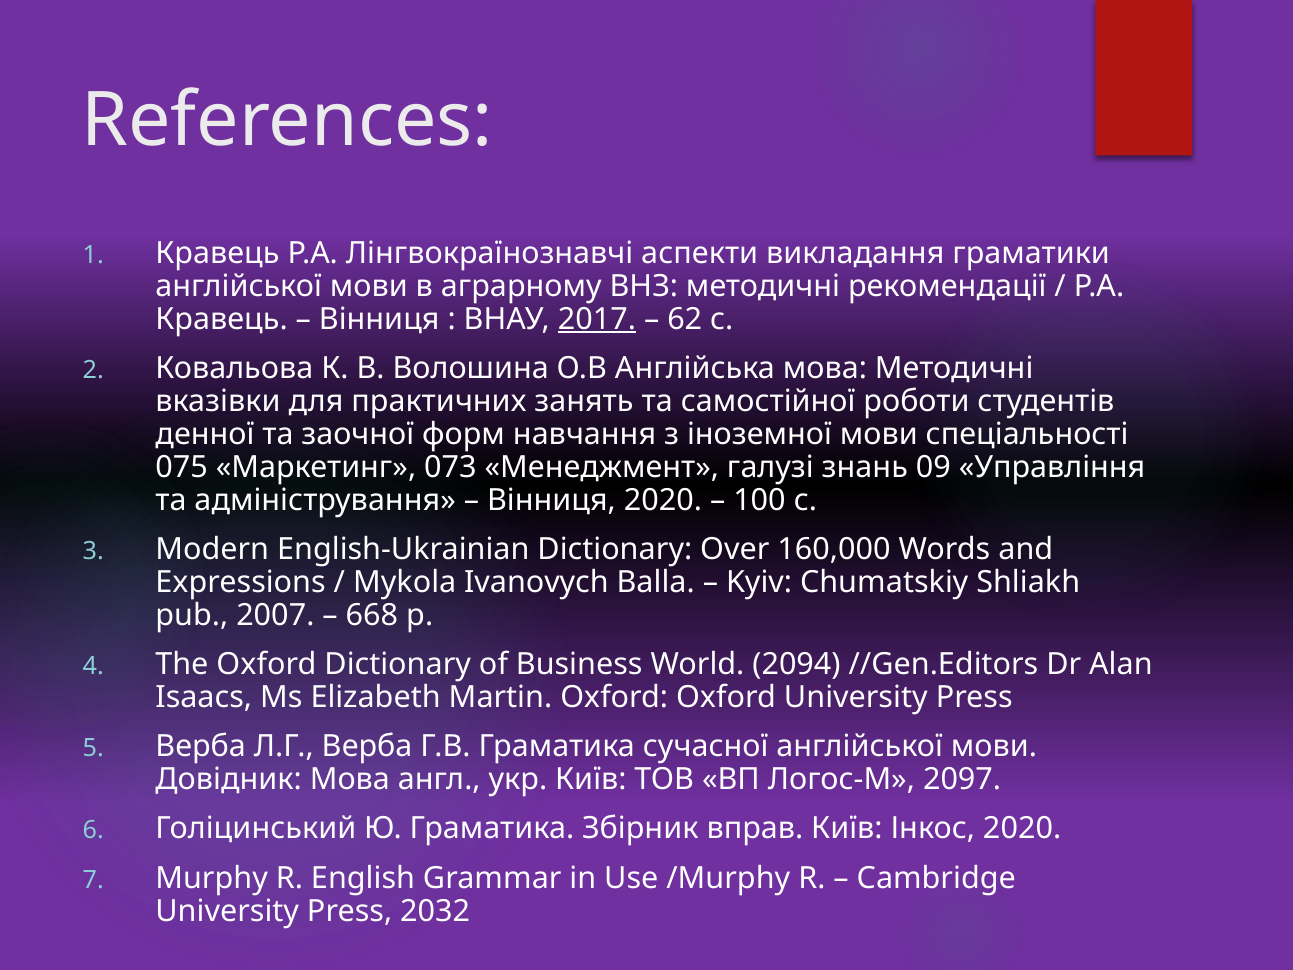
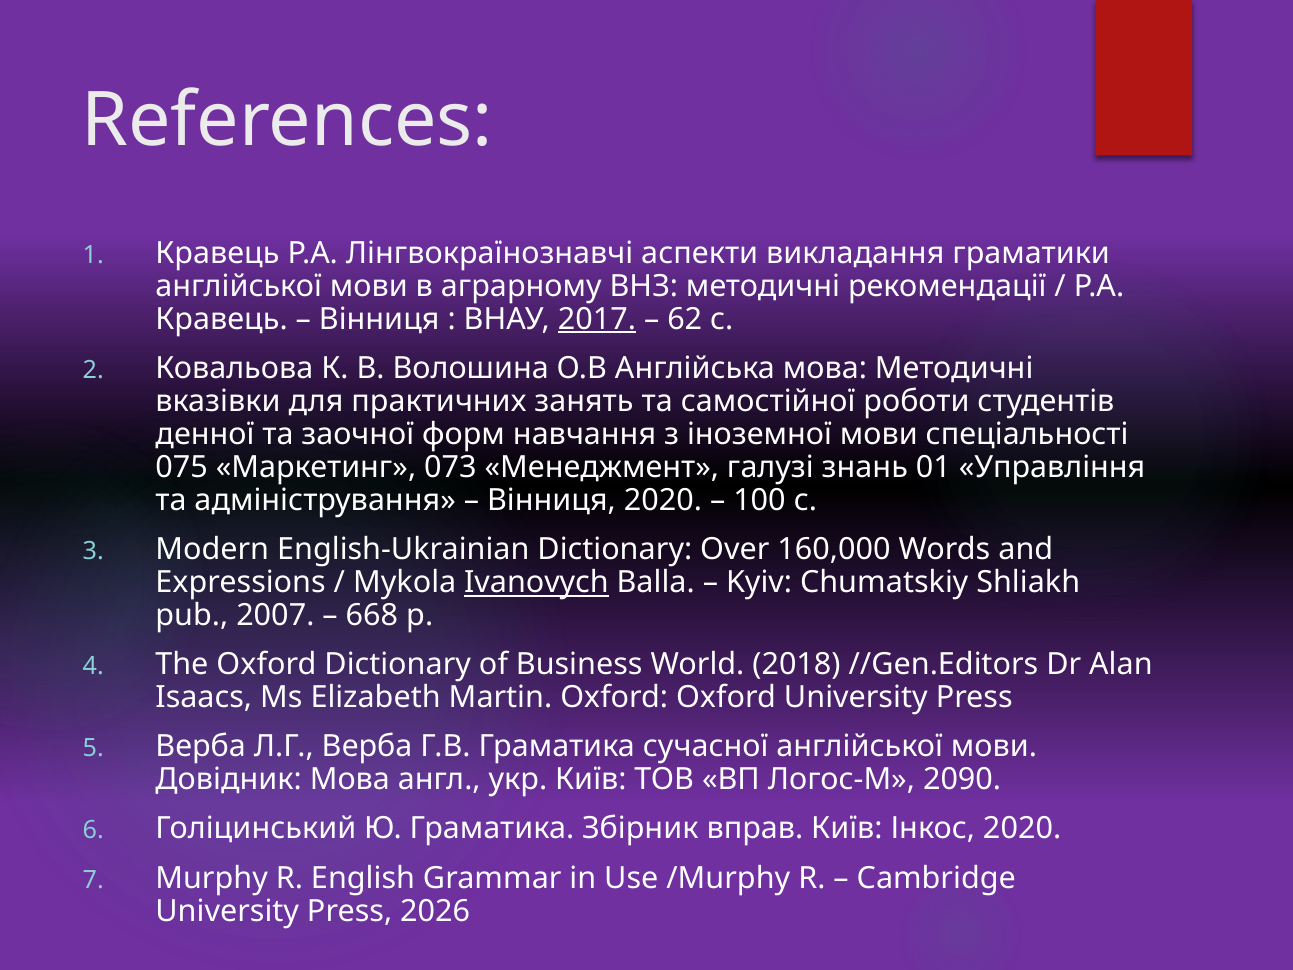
09: 09 -> 01 (933, 467)
Ivanovych underline: none -> present (536, 582)
2094: 2094 -> 2018 (796, 664)
2097: 2097 -> 2090 (962, 780)
2032: 2032 -> 2026 (435, 911)
